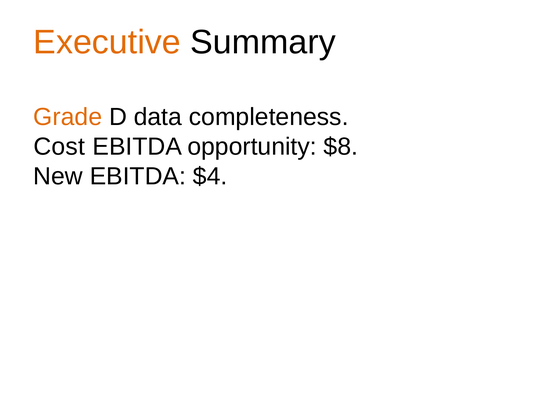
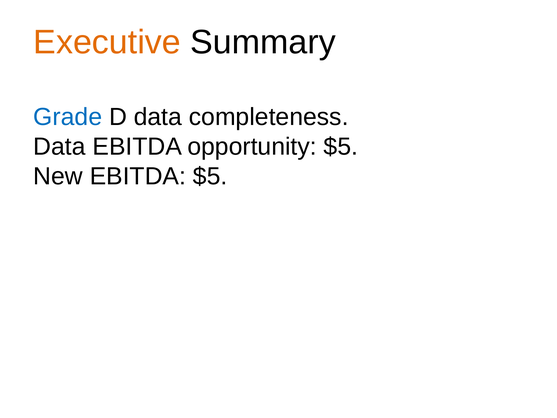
Grade colour: orange -> blue (68, 117)
Cost: Cost -> Data (59, 147)
opportunity $8: $8 -> $5 (341, 147)
EBITDA $4: $4 -> $5 (210, 176)
